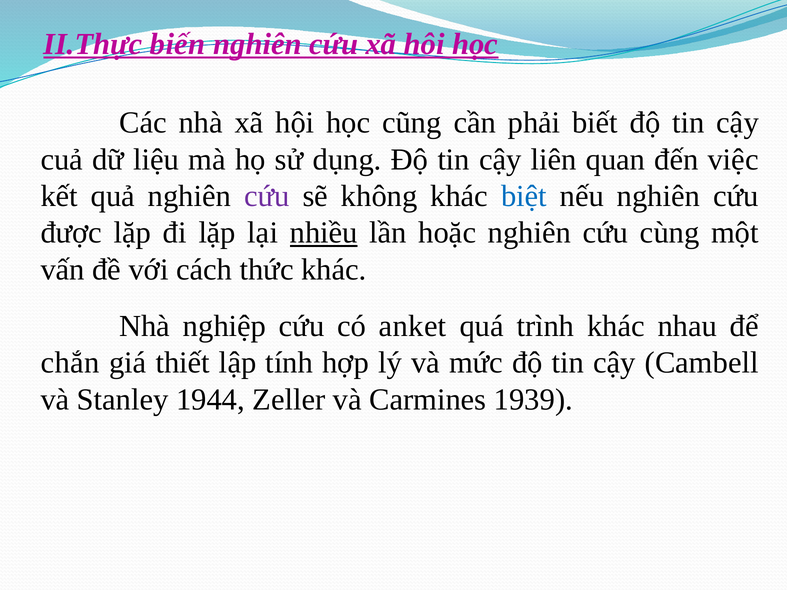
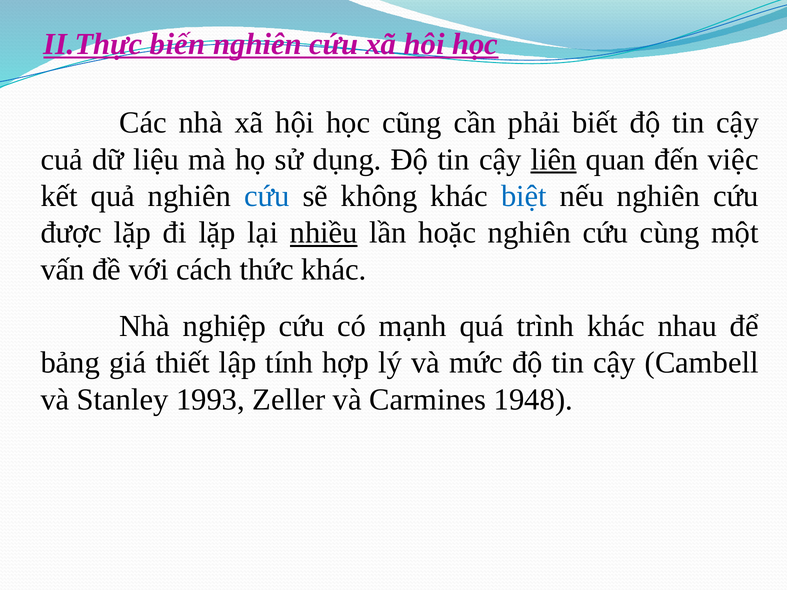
liên underline: none -> present (554, 160)
cứu colour: purple -> blue (267, 196)
anket: anket -> mạnh (413, 326)
chắn: chắn -> bảng (70, 363)
1944: 1944 -> 1993 (210, 400)
1939: 1939 -> 1948 (533, 400)
